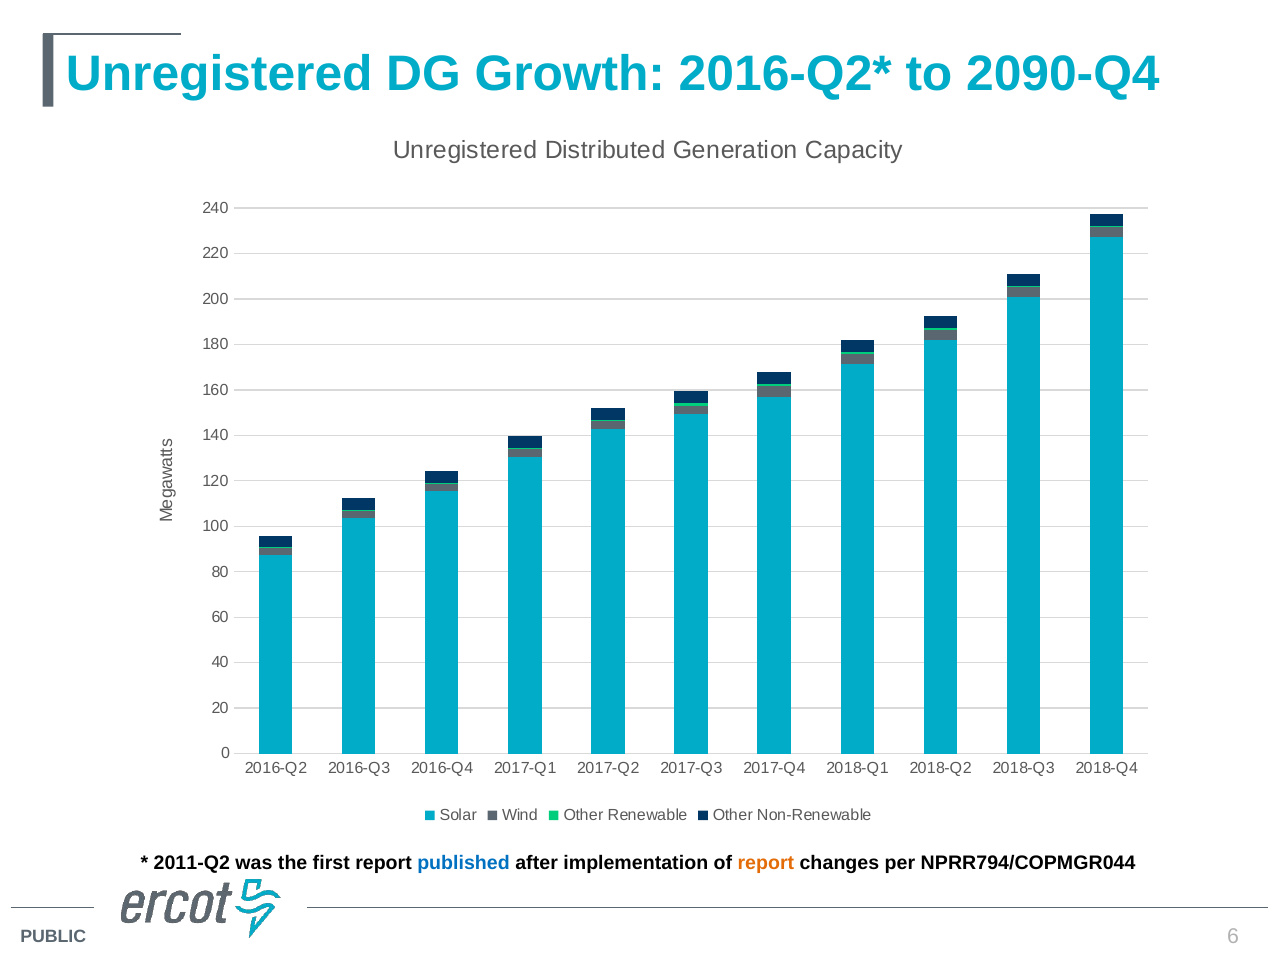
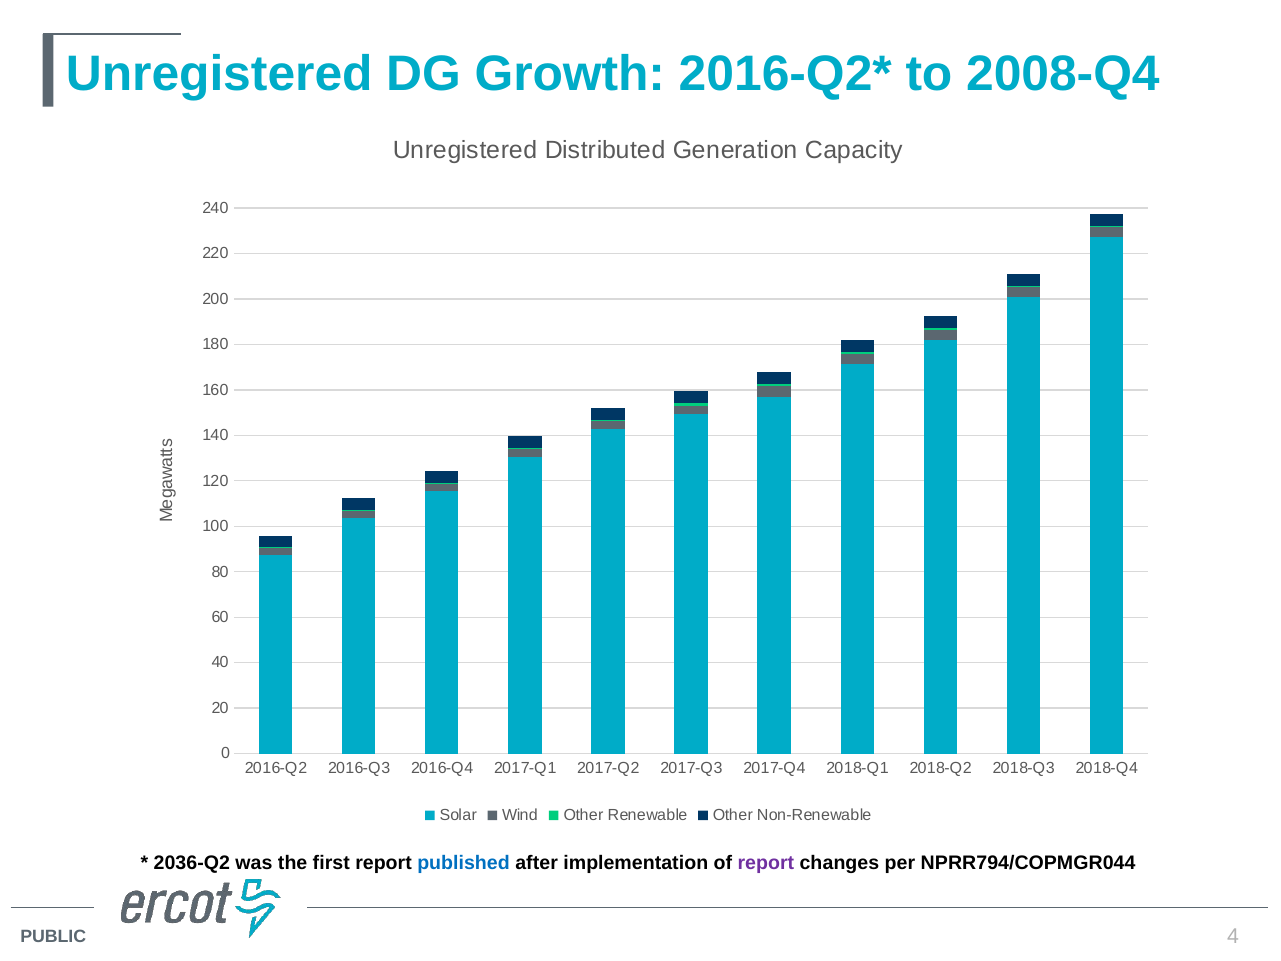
2090-Q4: 2090-Q4 -> 2008-Q4 (1063, 74)
2011-Q2: 2011-Q2 -> 2036-Q2 (192, 863)
report colour: orange -> purple (766, 863)
6: 6 -> 4 (1233, 936)
